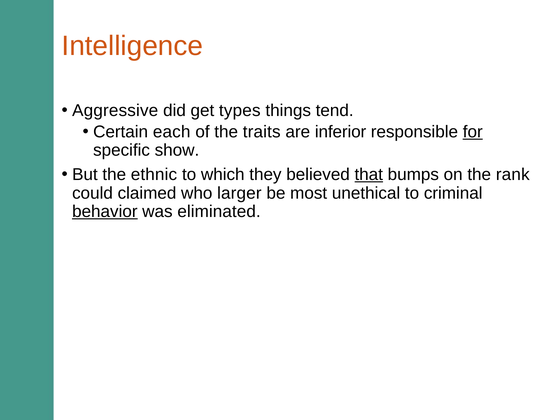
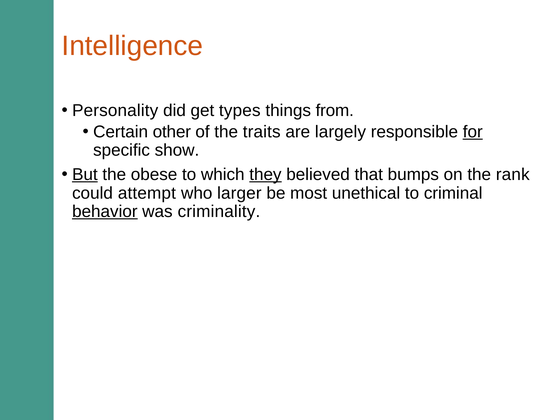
Aggressive: Aggressive -> Personality (115, 110)
tend: tend -> from (335, 110)
each: each -> other (172, 132)
inferior: inferior -> largely (340, 132)
But underline: none -> present (85, 175)
ethnic: ethnic -> obese (154, 175)
they underline: none -> present (265, 175)
that underline: present -> none (369, 175)
claimed: claimed -> attempt (147, 193)
eliminated: eliminated -> criminality (219, 211)
